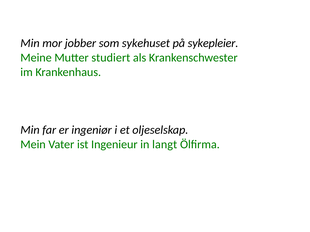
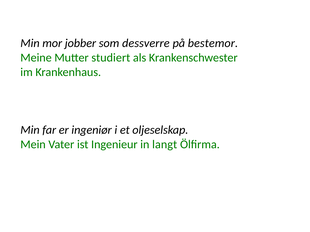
sykehuset: sykehuset -> dessverre (146, 43)
sykepleier: sykepleier -> bestemor (213, 43)
